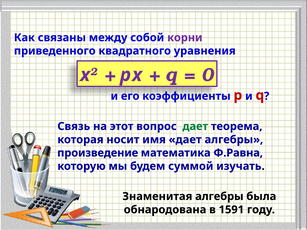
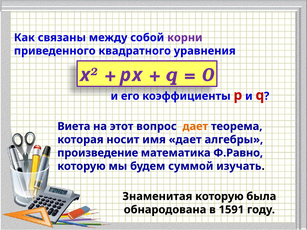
Связь: Связь -> Виета (74, 126)
дает colour: green -> orange (195, 126)
Ф.Равна: Ф.Равна -> Ф.Равно (238, 153)
Знаменитая алгебры: алгебры -> которую (219, 197)
